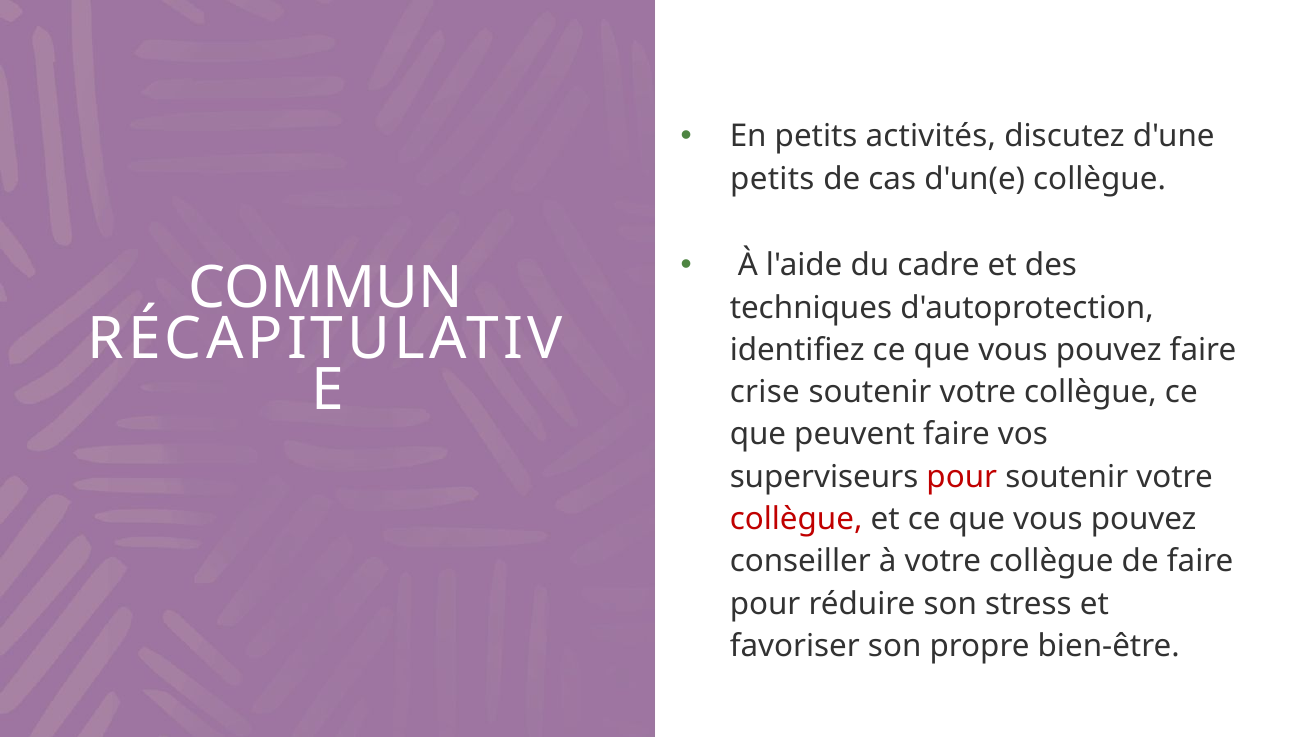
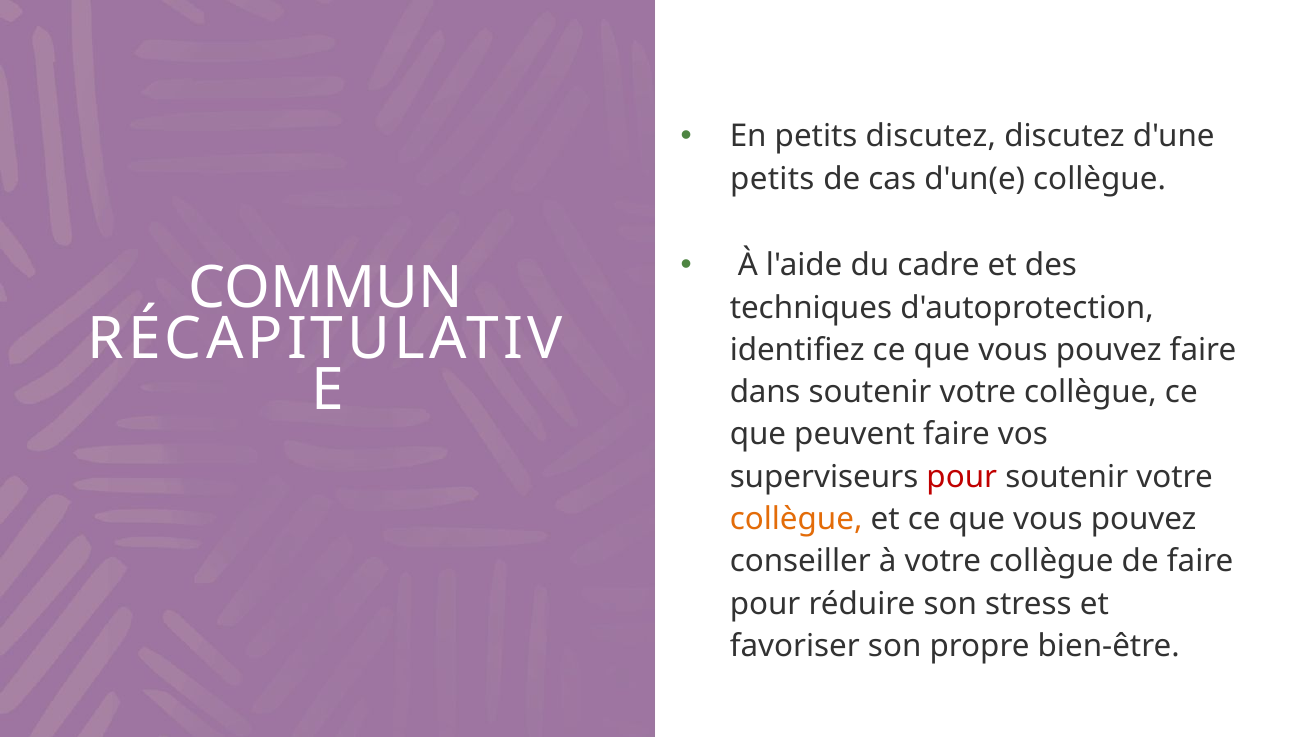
petits activités: activités -> discutez (931, 137)
crise: crise -> dans (765, 392)
collègue colour: red -> orange (796, 519)
